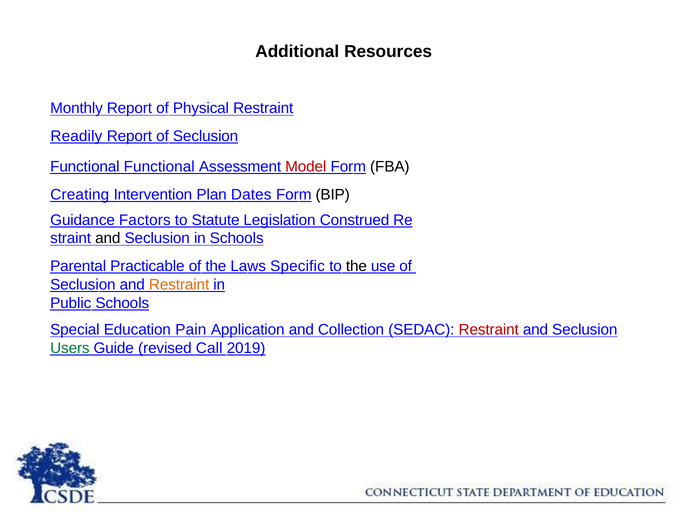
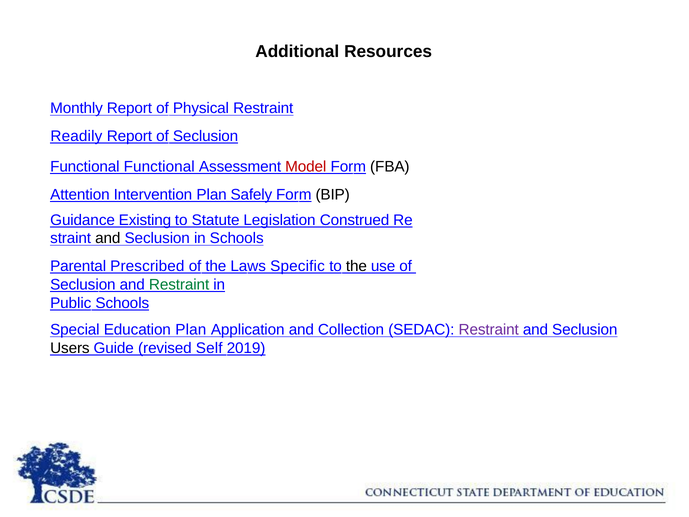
Creating: Creating -> Attention (80, 195)
Dates: Dates -> Safely (251, 195)
Factors: Factors -> Existing (145, 220)
Practicable: Practicable -> Prescribed (147, 266)
Restraint colour: orange -> green (179, 285)
Education Pain: Pain -> Plan (191, 330)
Restraint colour: red -> purple (489, 330)
Users colour: green -> black (70, 348)
Call: Call -> Self (209, 348)
